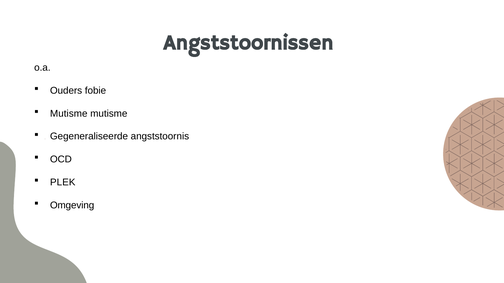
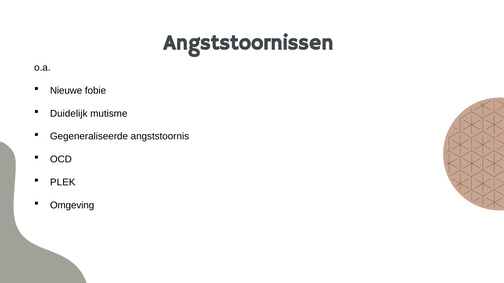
Ouders: Ouders -> Nieuwe (66, 91)
Mutisme: Mutisme -> Duidelijk (69, 114)
